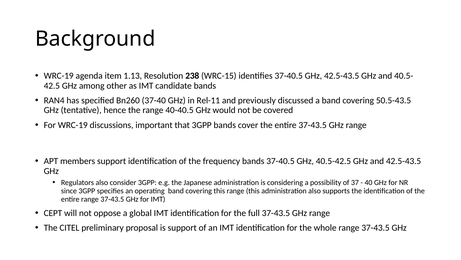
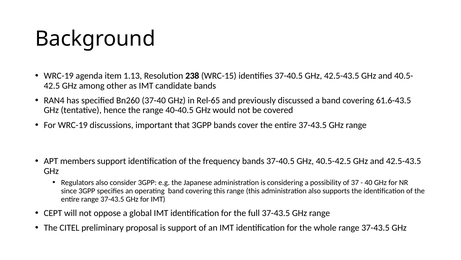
Rel-11: Rel-11 -> Rel-65 (208, 100)
50.5-43.5: 50.5-43.5 -> 61.6-43.5 (394, 100)
